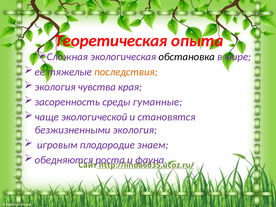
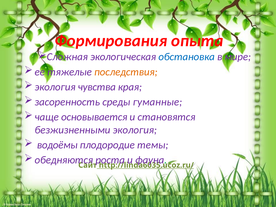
Теоретическая: Теоретическая -> Формирования (111, 41)
обстановка colour: black -> blue (187, 57)
экологической: экологической -> основывается (94, 117)
игровым: игровым -> водоёмы (57, 145)
знаем: знаем -> темы (153, 145)
